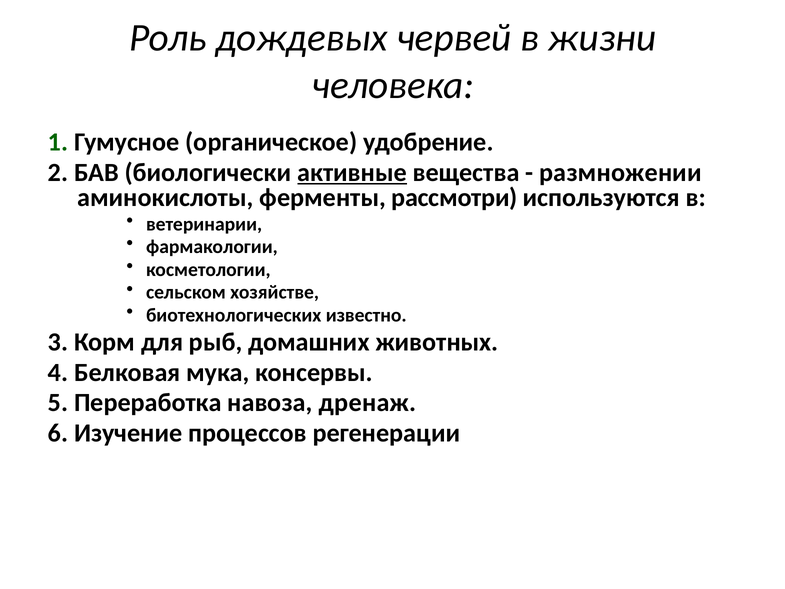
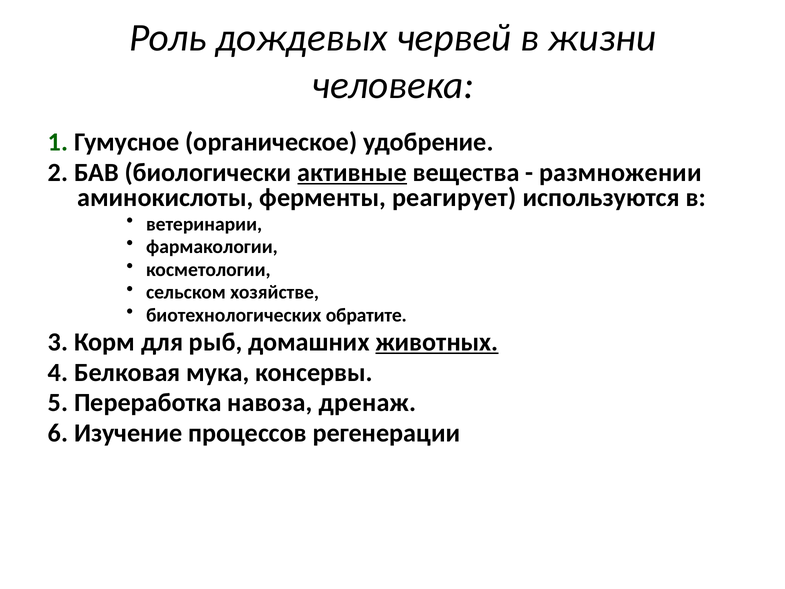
рассмотри: рассмотри -> реагирует (454, 198)
известно: известно -> обратите (366, 315)
животных underline: none -> present (437, 342)
